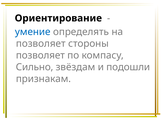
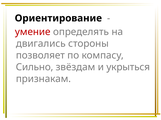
умение colour: blue -> red (33, 32)
позволяет: позволяет -> двигались (41, 44)
подошли: подошли -> укрыться (128, 67)
